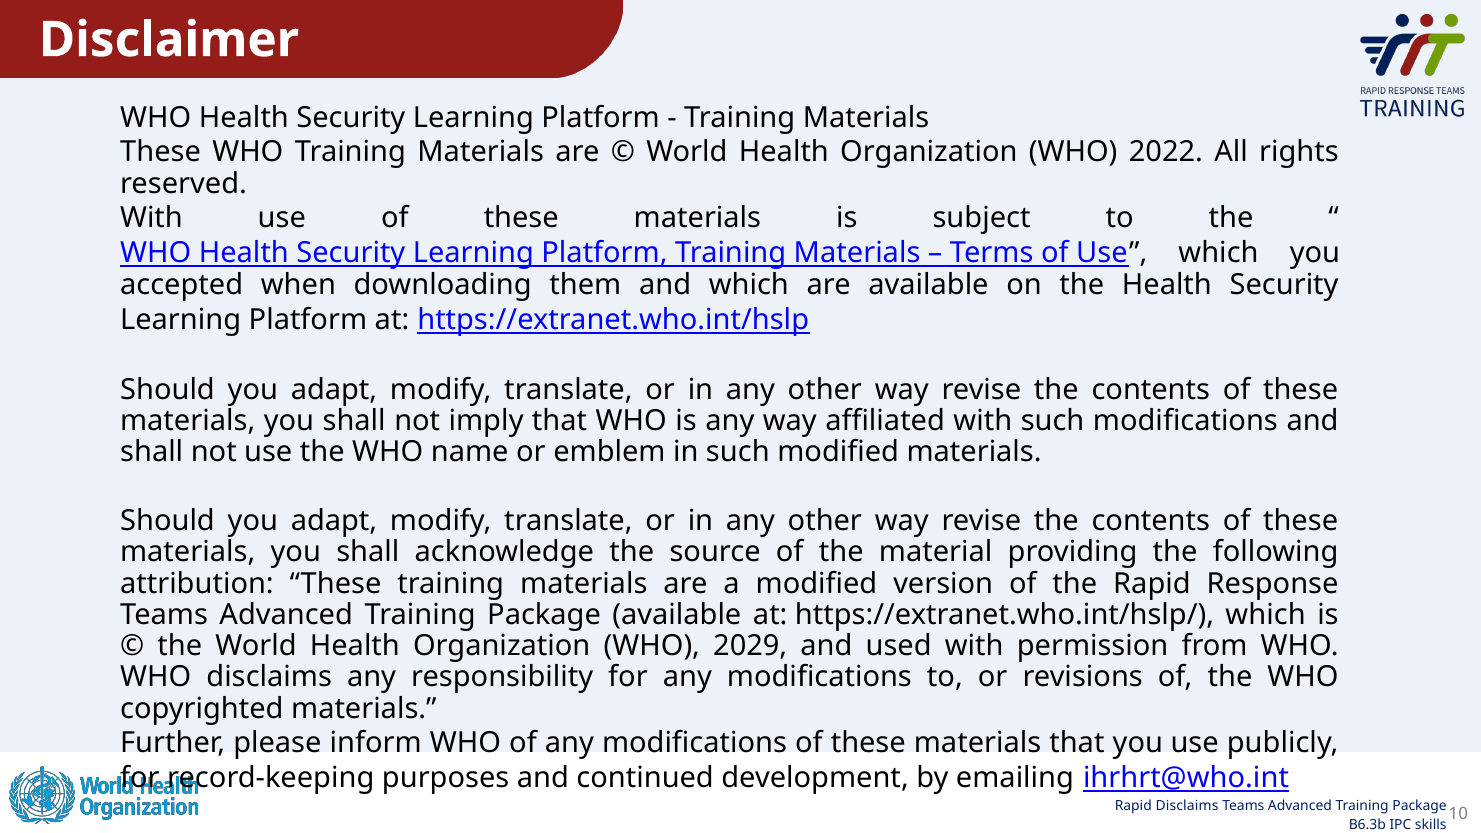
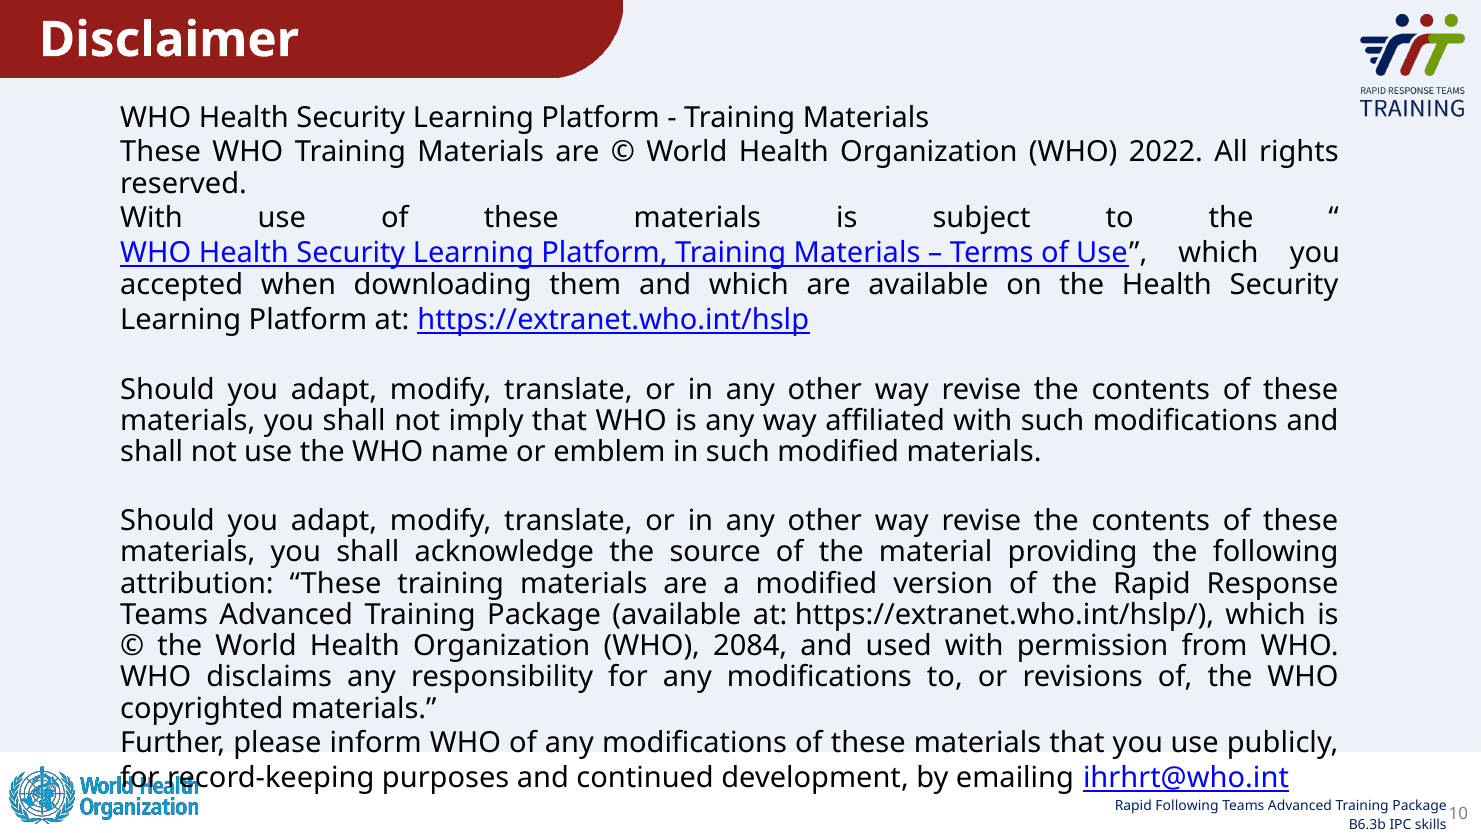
2029: 2029 -> 2084 (750, 646)
Rapid Disclaims: Disclaims -> Following (1187, 806)
